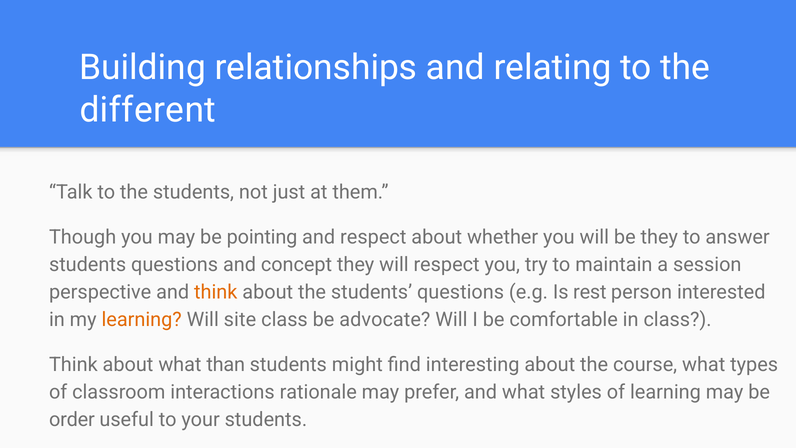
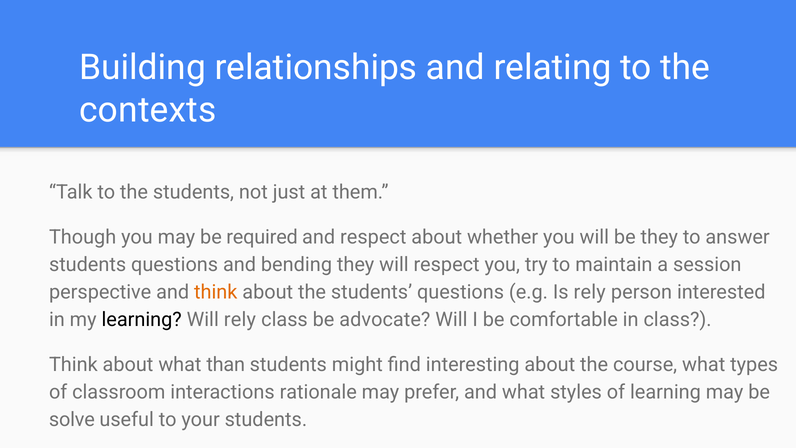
different: different -> contexts (148, 110)
pointing: pointing -> required (262, 237)
concept: concept -> bending (296, 265)
Is rest: rest -> rely (590, 292)
learning colour: orange -> black (142, 319)
Will site: site -> rely (240, 319)
order: order -> solve (72, 419)
